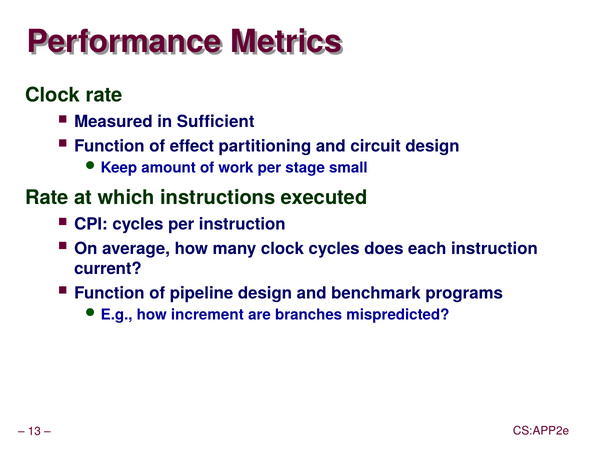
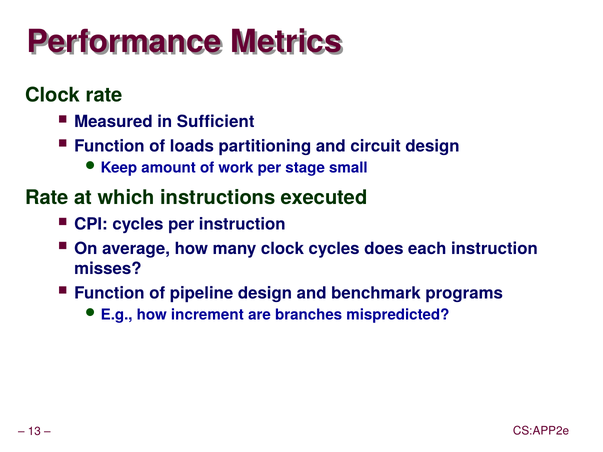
effect: effect -> loads (192, 146)
current: current -> misses (108, 269)
